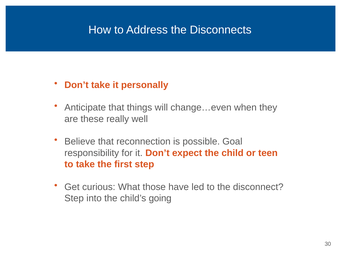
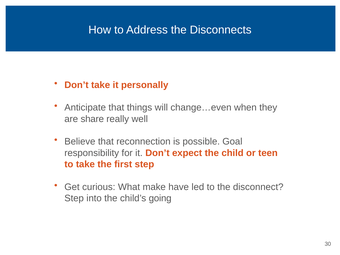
these: these -> share (92, 119)
those: those -> make (154, 187)
